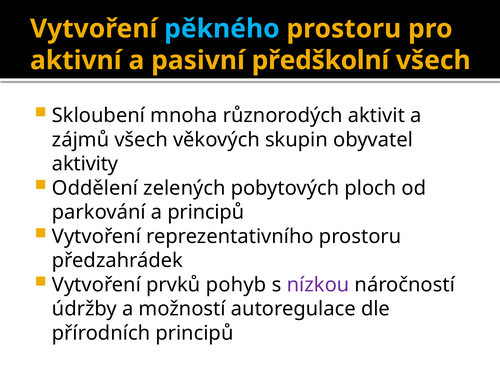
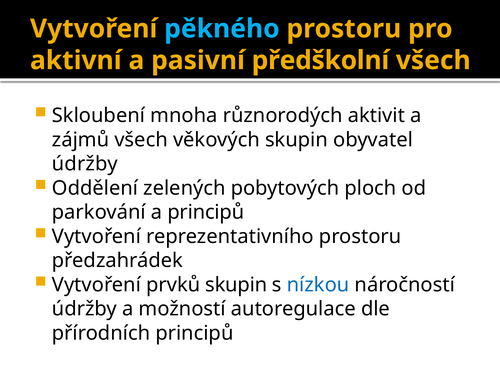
aktivity: aktivity -> údržby (85, 164)
prvků pohyb: pohyb -> skupin (236, 285)
nízkou colour: purple -> blue (318, 285)
